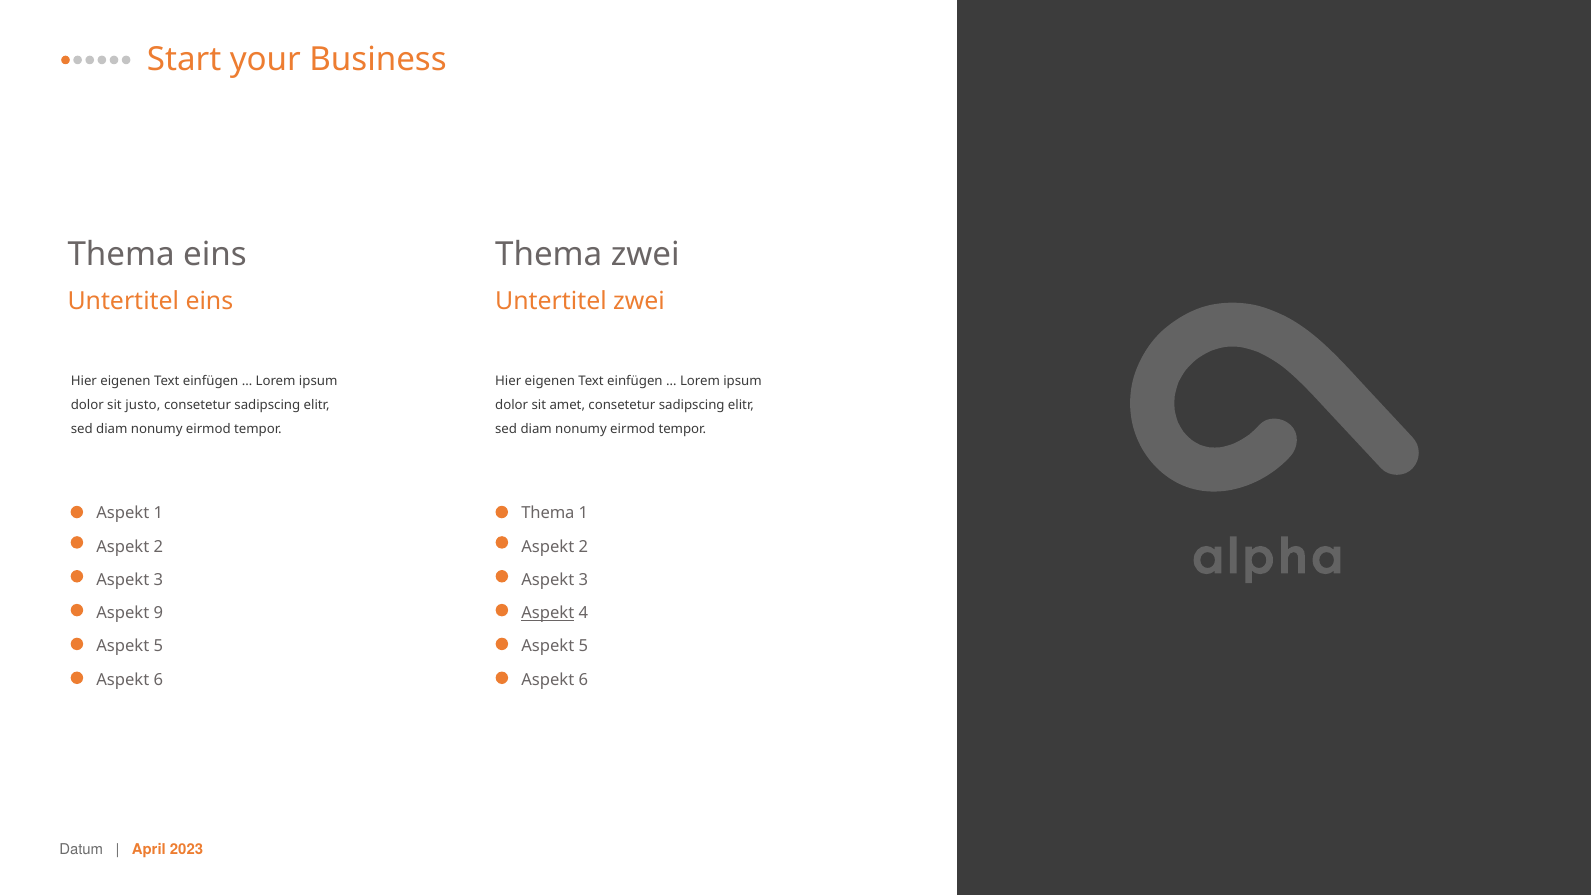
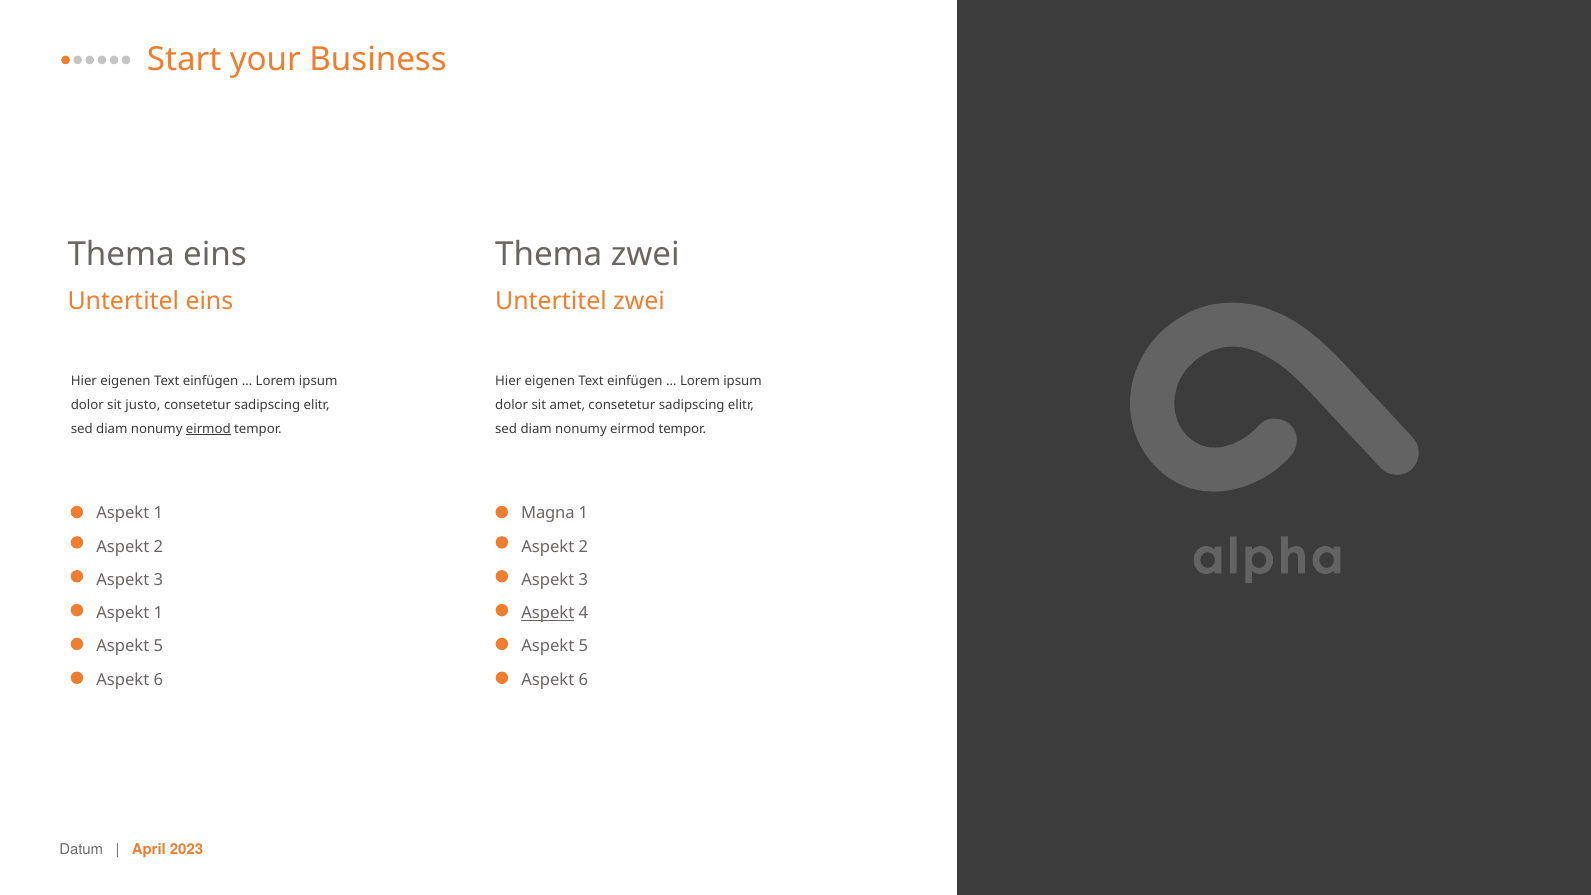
eirmod underline: none -> present (208, 429)
Thema: Thema -> Magna (548, 513)
9: 9 -> 1 (158, 613)
